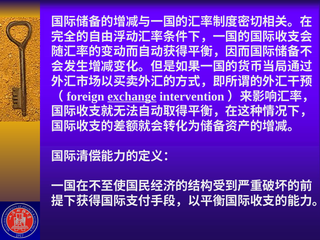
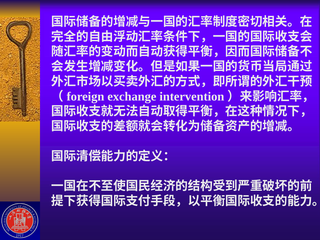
exchange underline: present -> none (132, 96)
